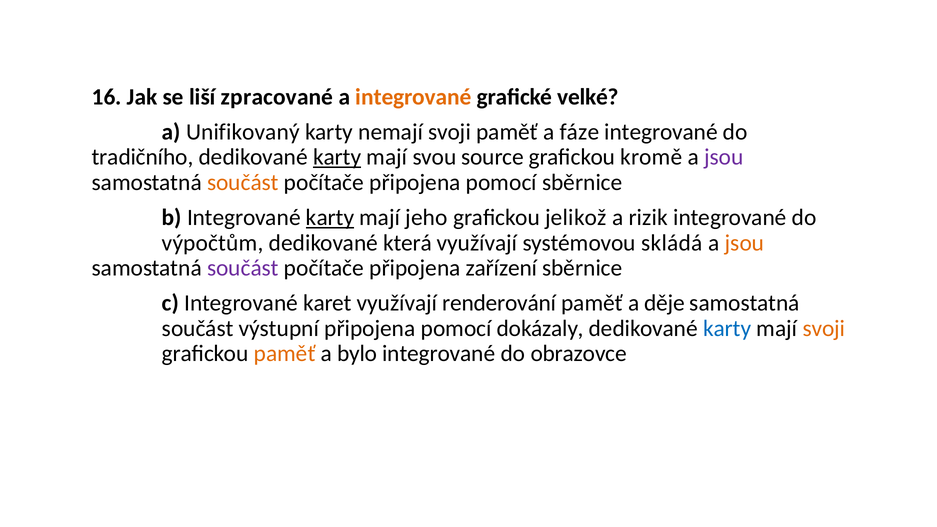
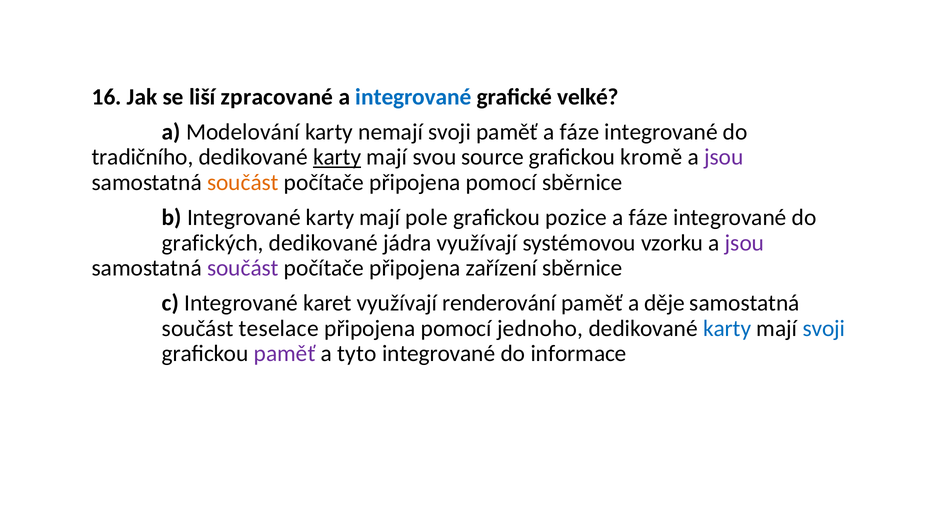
integrované colour: orange -> blue (414, 97)
Unifikovaný: Unifikovaný -> Modelování (243, 132)
karty underline: present -> none (330, 218)
jeho: jeho -> pole (427, 218)
jelikož: jelikož -> pozice (576, 218)
rizik: rizik -> fáze (648, 218)
výpočtům: výpočtům -> grafických (213, 243)
která: která -> jádra (407, 243)
skládá: skládá -> vzorku (672, 243)
jsou colour: orange -> purple (745, 243)
výstupní: výstupní -> teselace (279, 329)
dokázaly: dokázaly -> jednoho (540, 329)
svoji colour: orange -> blue (824, 329)
paměť colour: orange -> purple (285, 354)
bylo: bylo -> tyto (357, 354)
obrazovce: obrazovce -> informace (579, 354)
